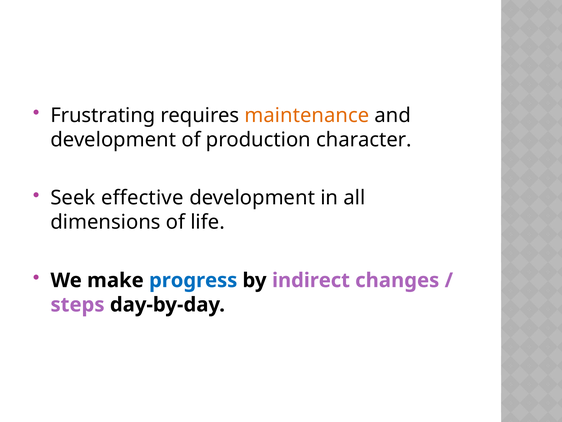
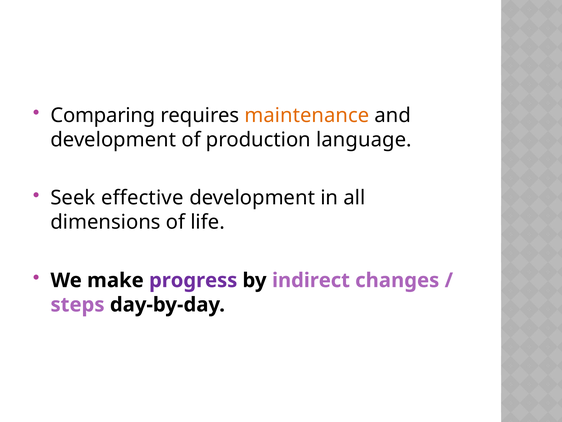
Frustrating: Frustrating -> Comparing (103, 115)
character: character -> language (364, 140)
progress colour: blue -> purple (193, 280)
